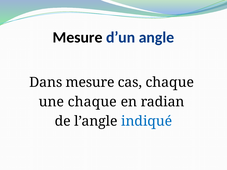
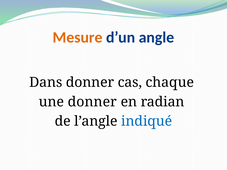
Mesure colour: black -> orange (78, 37)
Dans mesure: mesure -> donner (90, 83)
une chaque: chaque -> donner (92, 102)
